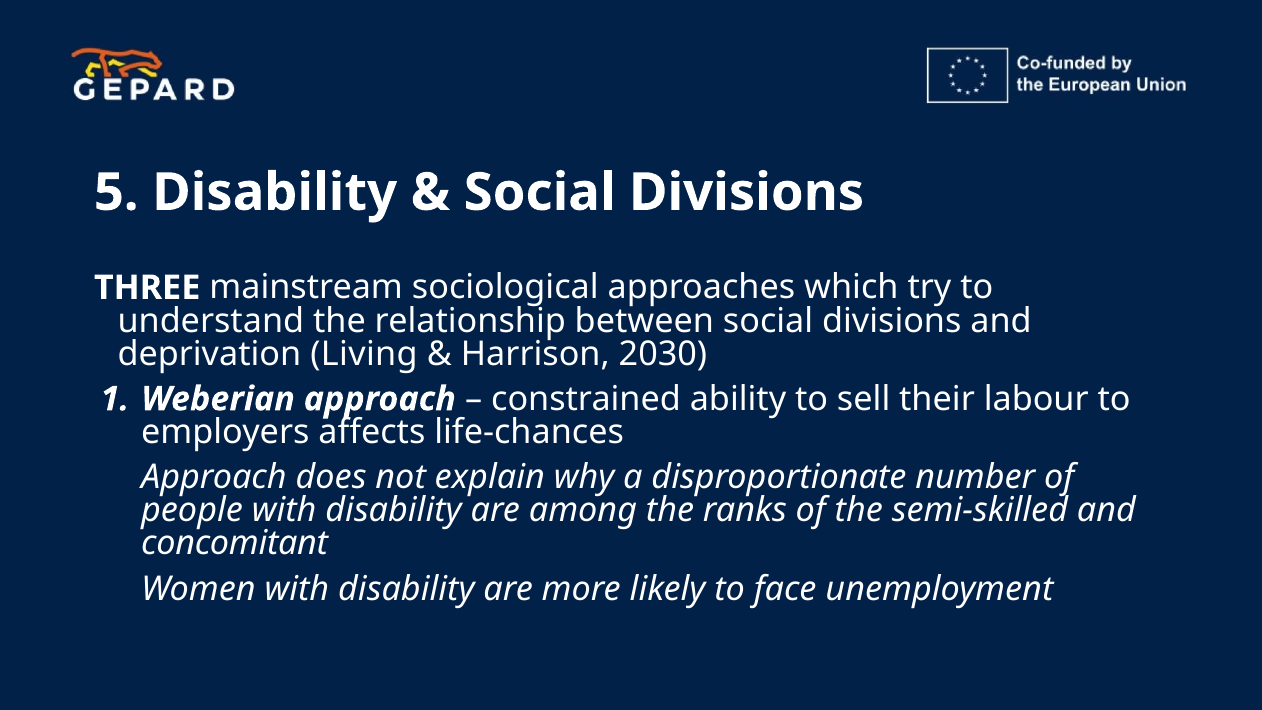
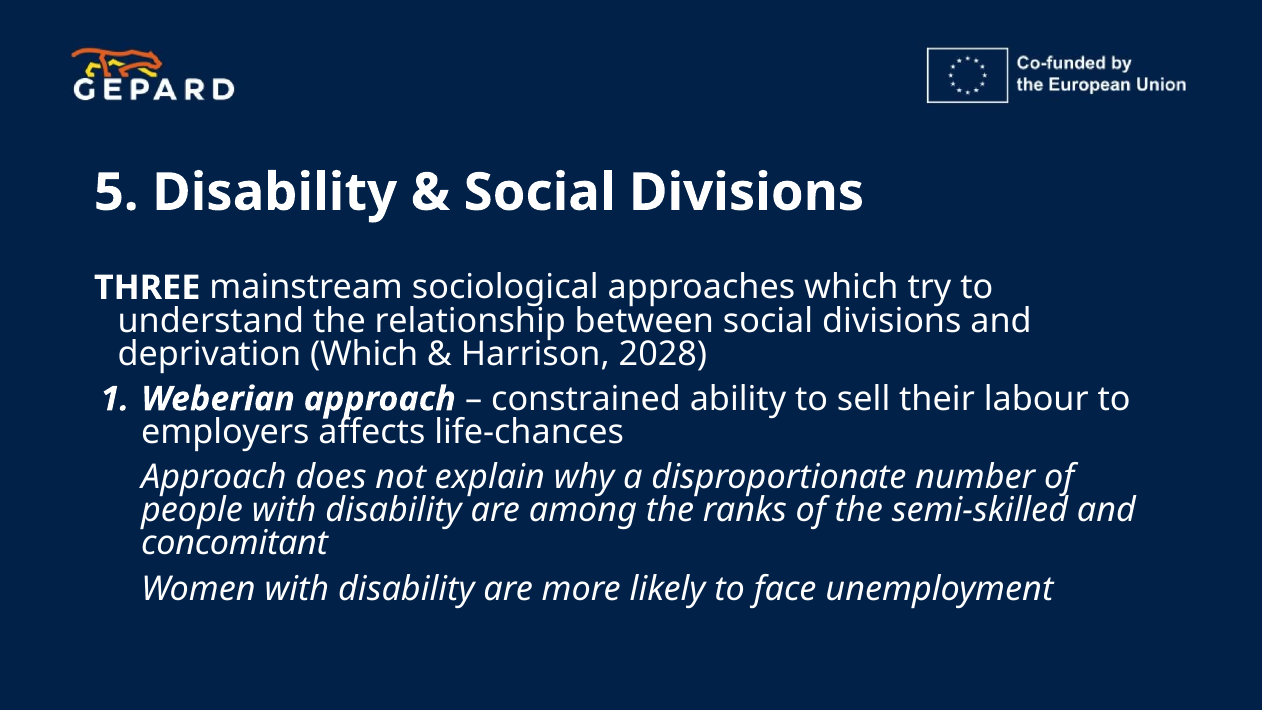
deprivation Living: Living -> Which (364, 354)
2030: 2030 -> 2028 (663, 354)
